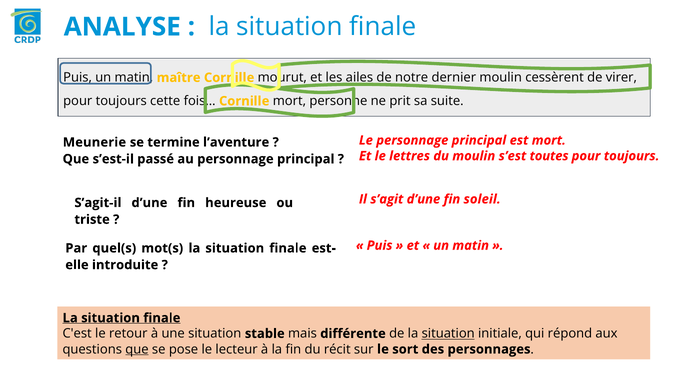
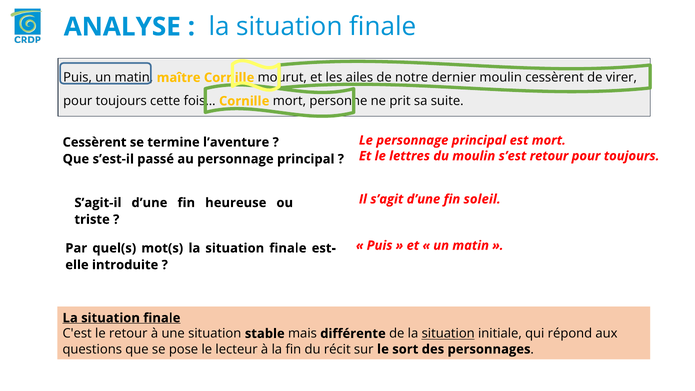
Meunerie: Meunerie -> Cessèrent (95, 142)
s’est toutes: toutes -> retour (549, 156)
que underline: present -> none (137, 349)
